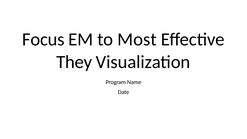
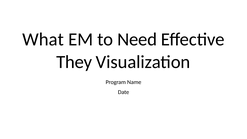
Focus: Focus -> What (43, 39)
Most: Most -> Need (137, 39)
